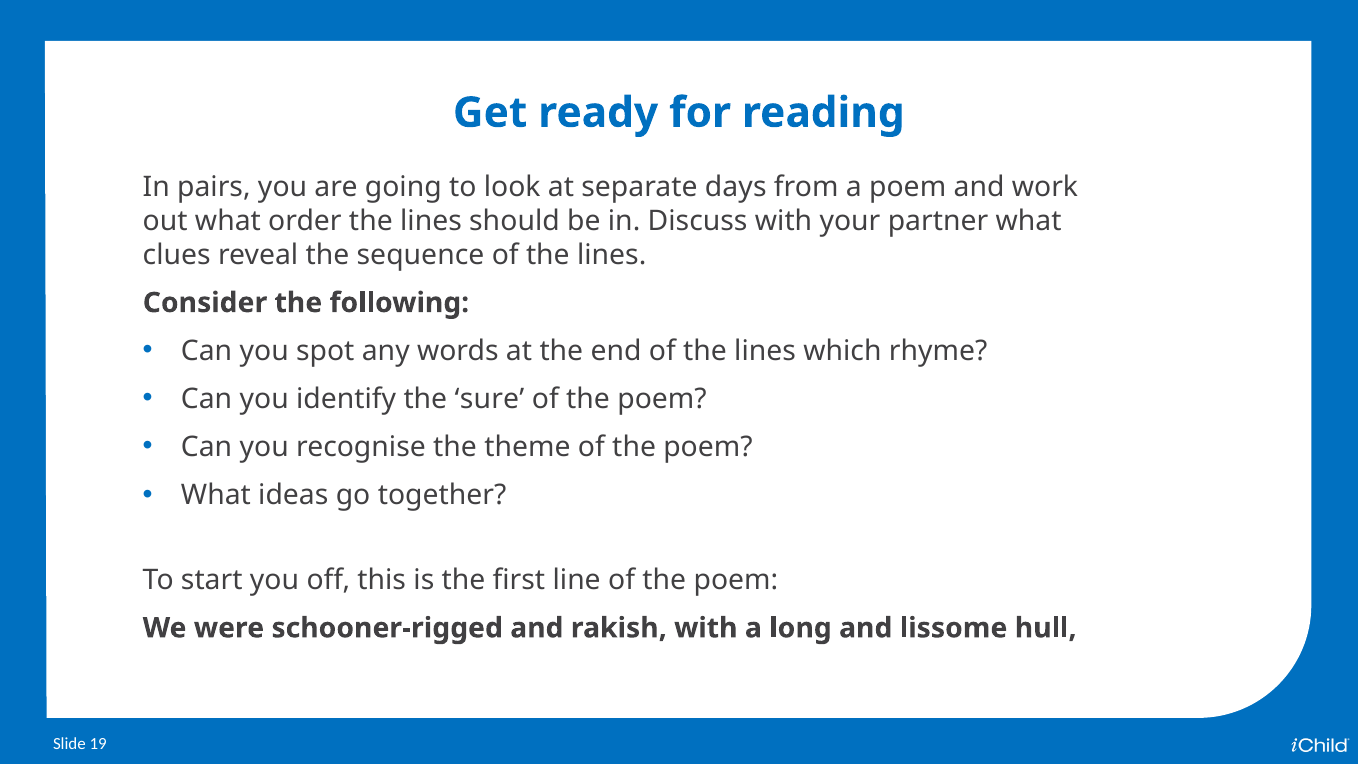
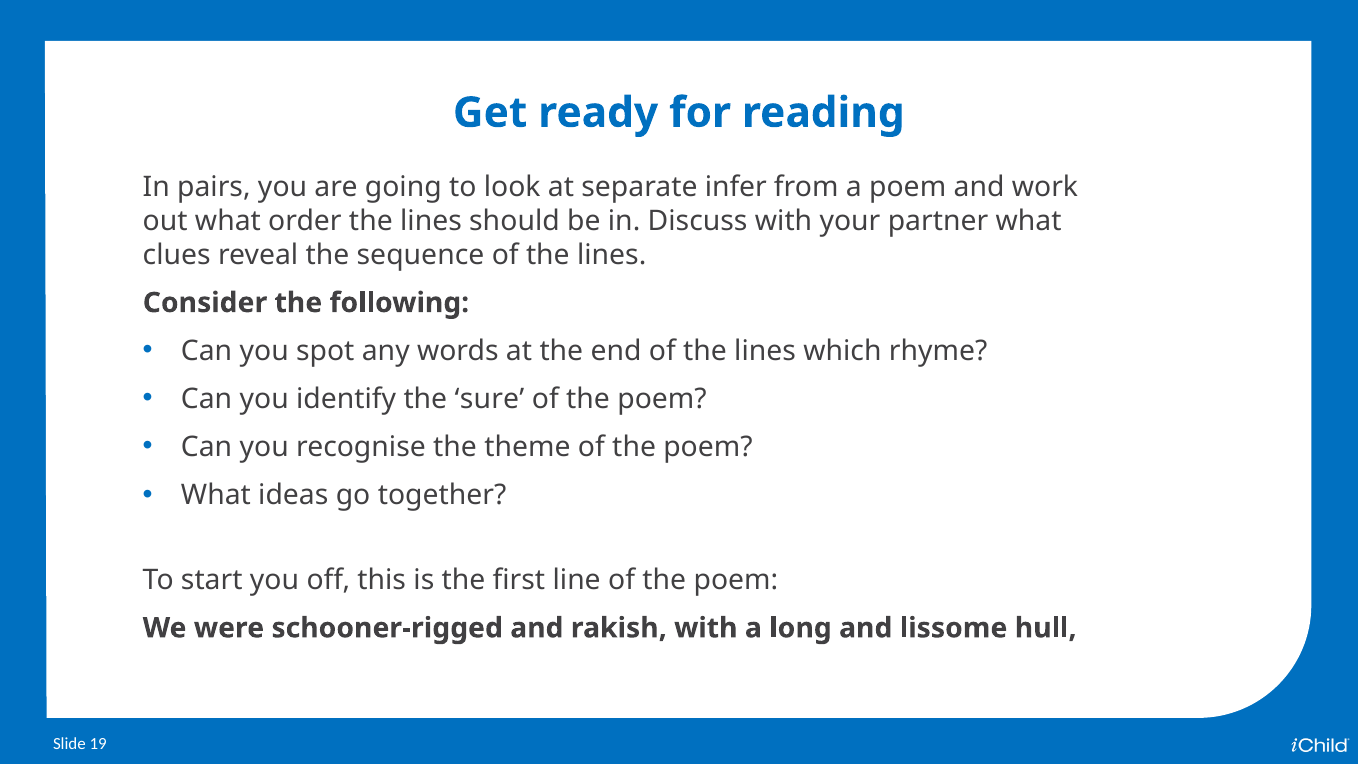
days: days -> infer (736, 187)
